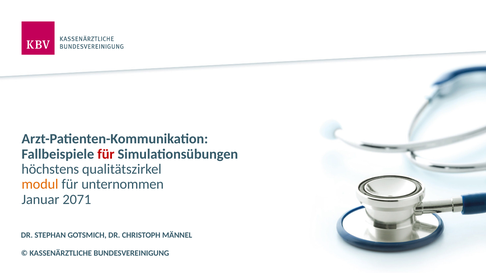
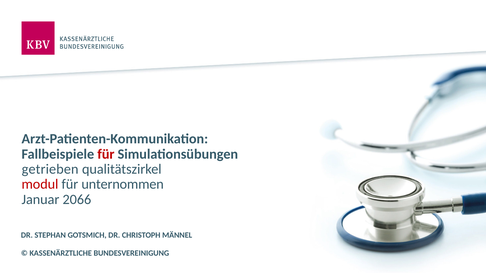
höchstens: höchstens -> getrieben (50, 169)
modul colour: orange -> red (40, 185)
2071: 2071 -> 2066 (77, 200)
